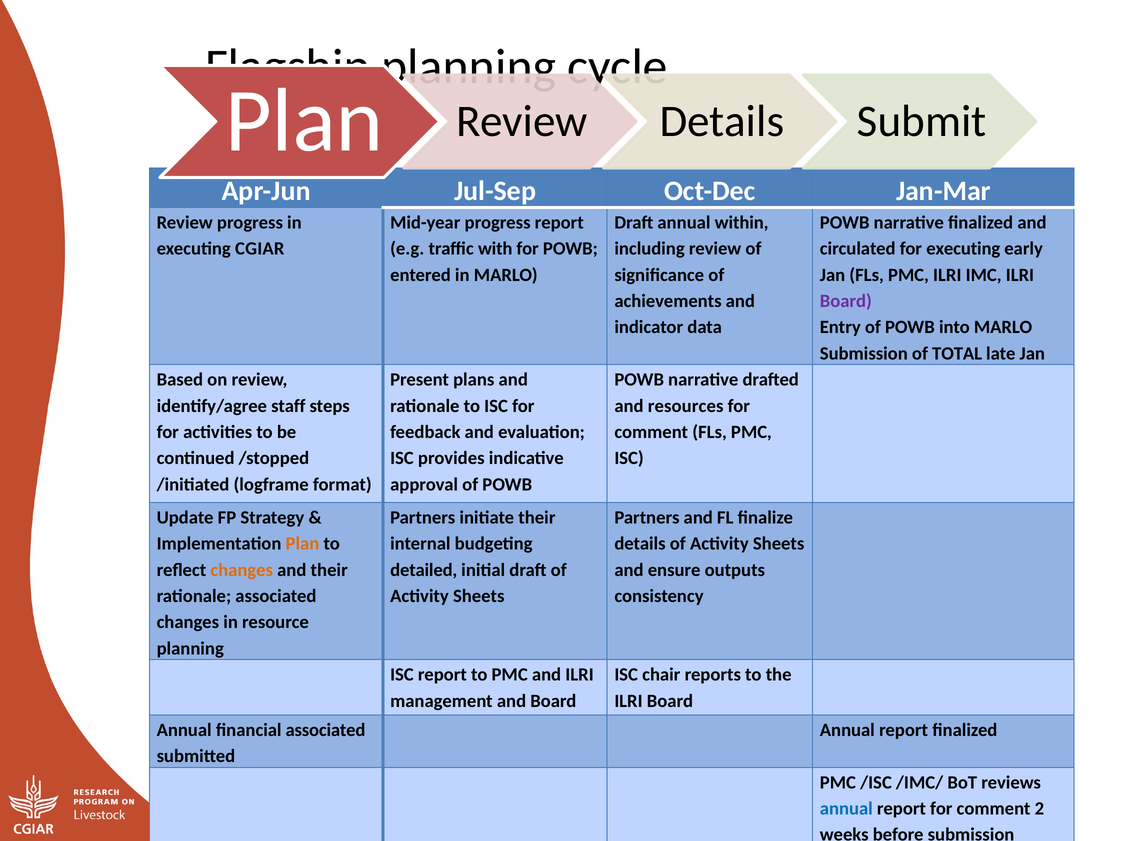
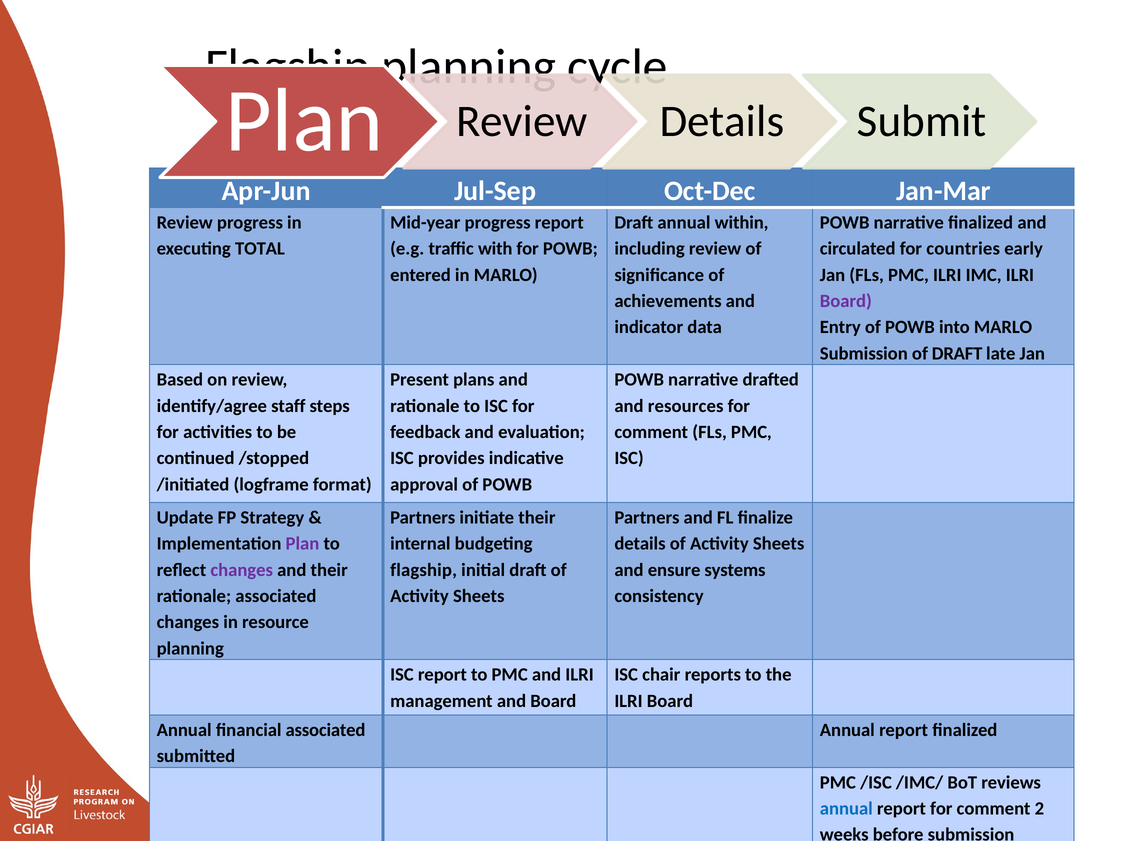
CGIAR: CGIAR -> TOTAL (260, 249)
for executing: executing -> countries (963, 249)
of TOTAL: TOTAL -> DRAFT (957, 353)
Plan colour: orange -> purple (302, 544)
changes colour: orange -> purple (242, 570)
detailed: detailed -> flagship (424, 570)
outputs: outputs -> systems (735, 570)
